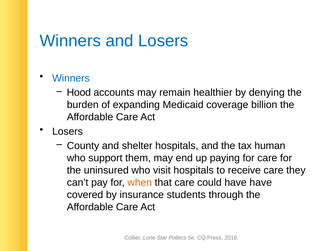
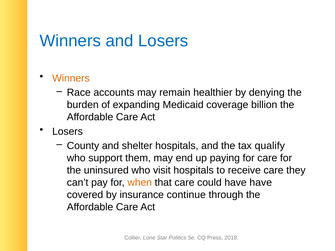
Winners colour: blue -> orange (71, 78)
Hood: Hood -> Race (79, 93)
human: human -> qualify (270, 146)
students: students -> continue (186, 195)
